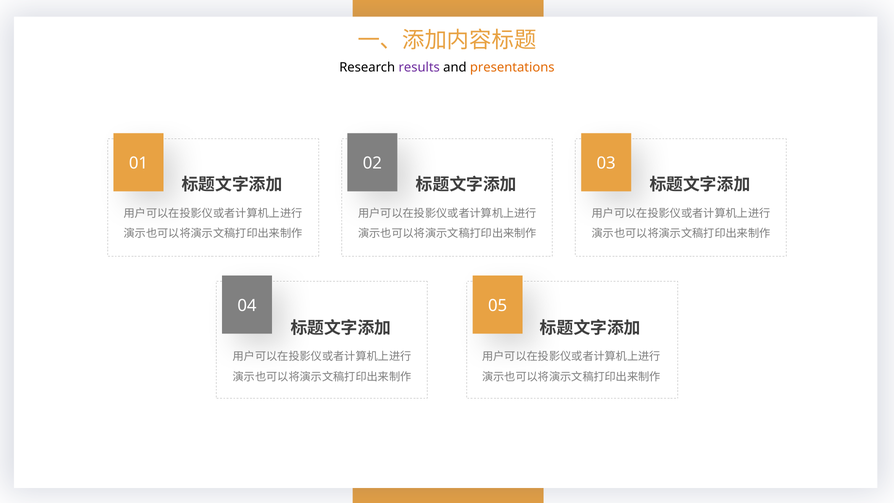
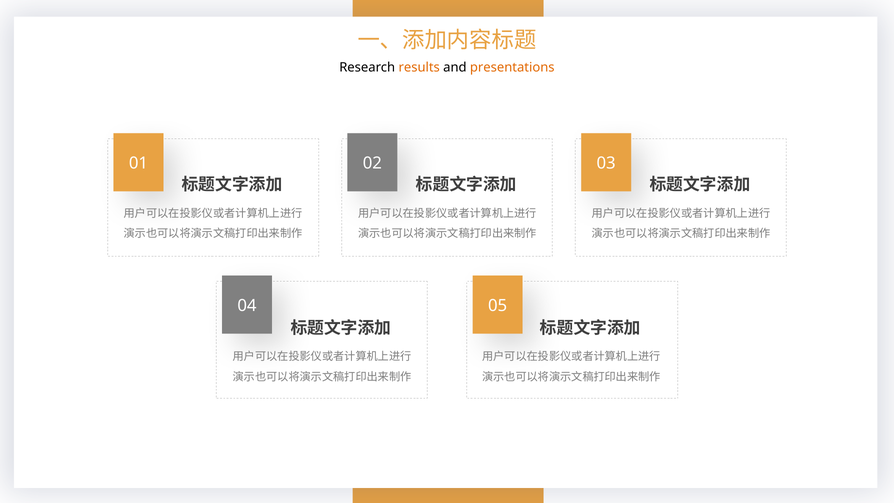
results colour: purple -> orange (419, 67)
